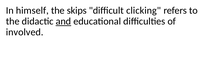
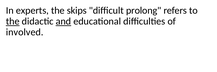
himself: himself -> experts (32, 11)
clicking: clicking -> prolong (144, 11)
the underline: none -> present (13, 21)
